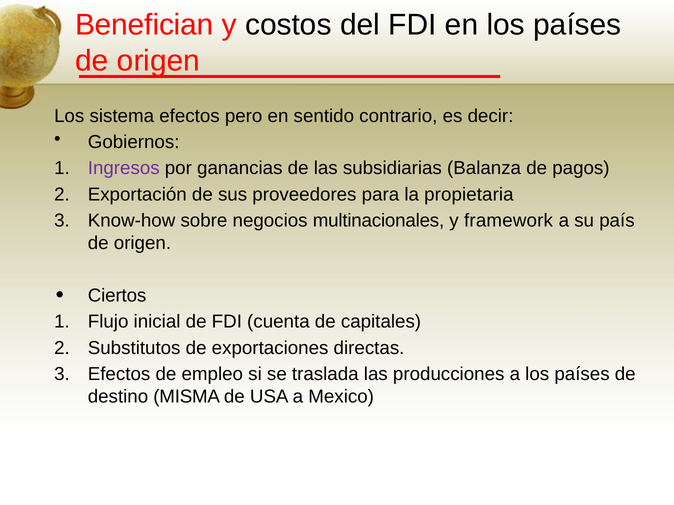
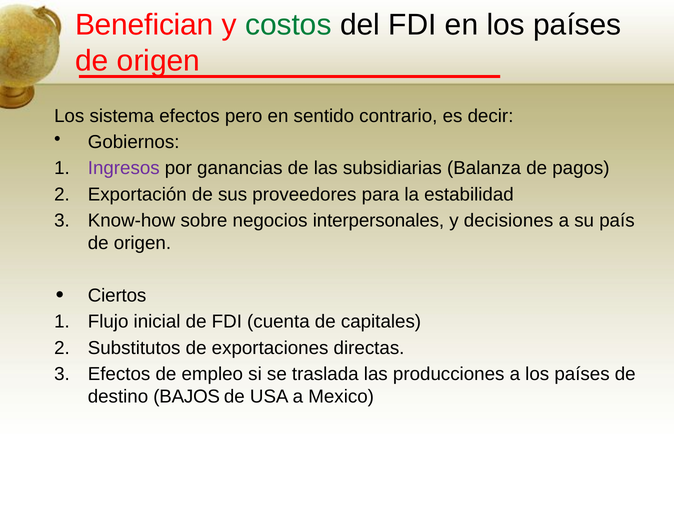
costos colour: black -> green (288, 25)
propietaria: propietaria -> estabilidad (469, 195)
multinacionales: multinacionales -> interpersonales (378, 221)
framework: framework -> decisiones (509, 221)
MISMA: MISMA -> BAJOS (187, 397)
